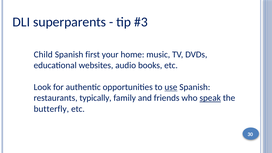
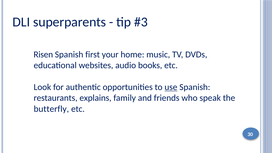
Child: Child -> Risen (43, 54)
typically: typically -> explains (95, 98)
speak underline: present -> none (210, 98)
